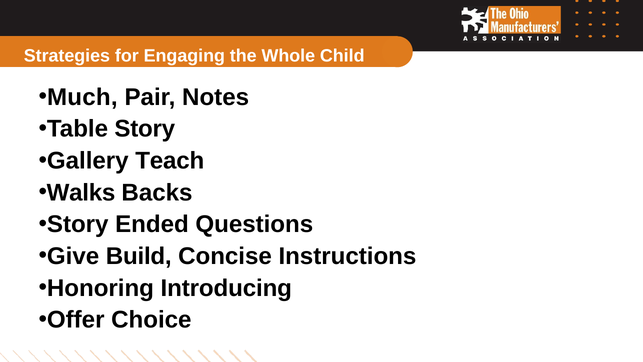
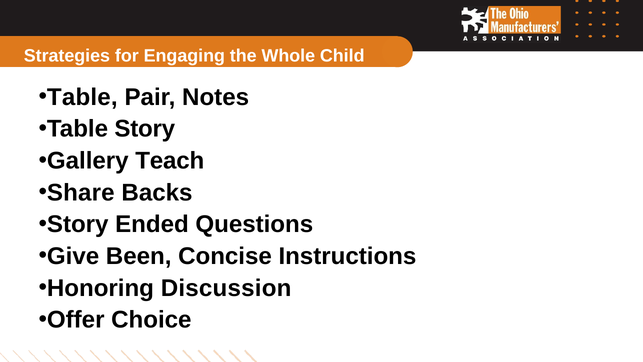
Much: Much -> Table (82, 97)
Walks: Walks -> Share (81, 193)
Build: Build -> Been (139, 256)
Introducing: Introducing -> Discussion (226, 288)
